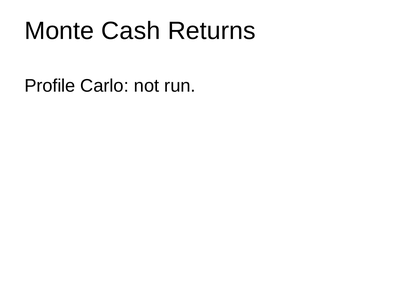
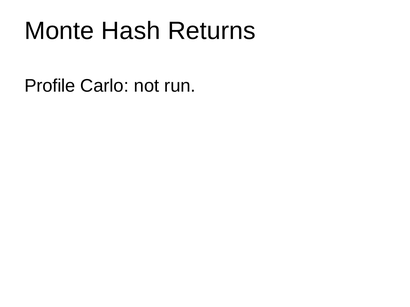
Cash: Cash -> Hash (131, 31)
